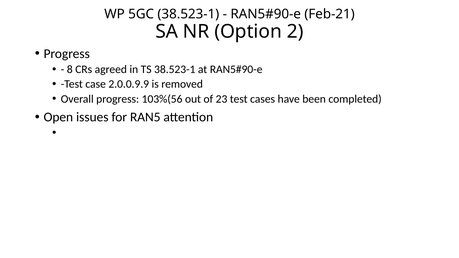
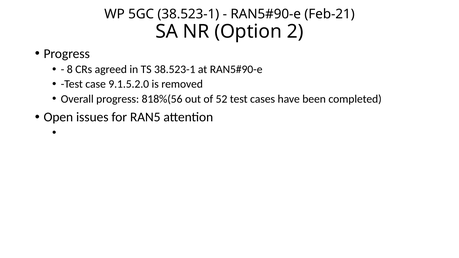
2.0.0.9.9: 2.0.0.9.9 -> 9.1.5.2.0 (129, 84)
103%(56: 103%(56 -> 818%(56 (162, 99)
23: 23 -> 52 (222, 99)
